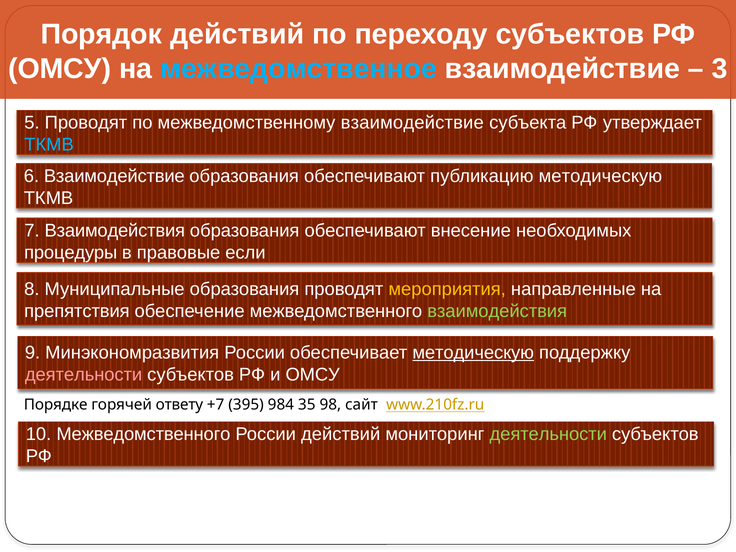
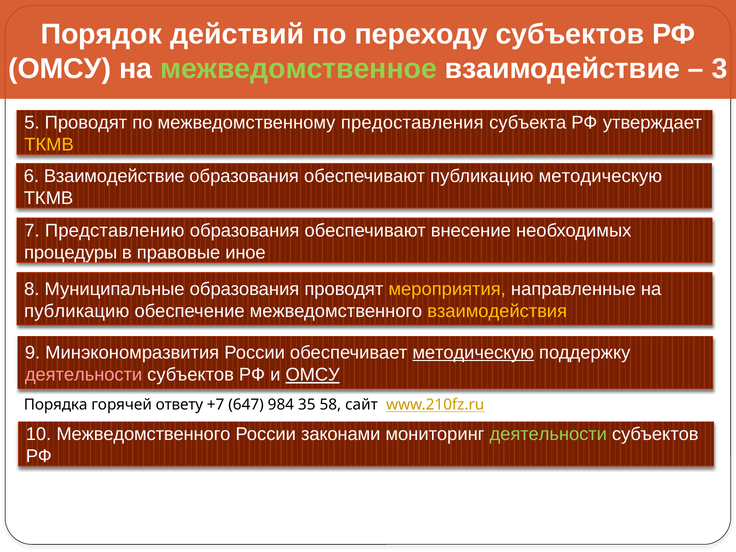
межведомственное colour: light blue -> light green (299, 69)
межведомственному взаимодействие: взаимодействие -> предоставления (412, 123)
ТКМВ colour: light blue -> yellow (49, 145)
7 Взаимодействия: Взаимодействия -> Представлению (115, 230)
если: если -> иное (245, 253)
препятствия: препятствия -> публикацию (77, 311)
взаимодействия colour: light green -> yellow (497, 311)
ОМСУ underline: none -> present (313, 375)
Порядке: Порядке -> Порядка (56, 405)
395: 395 -> 647 (246, 405)
98: 98 -> 58 (330, 405)
России действий: действий -> законами (341, 434)
